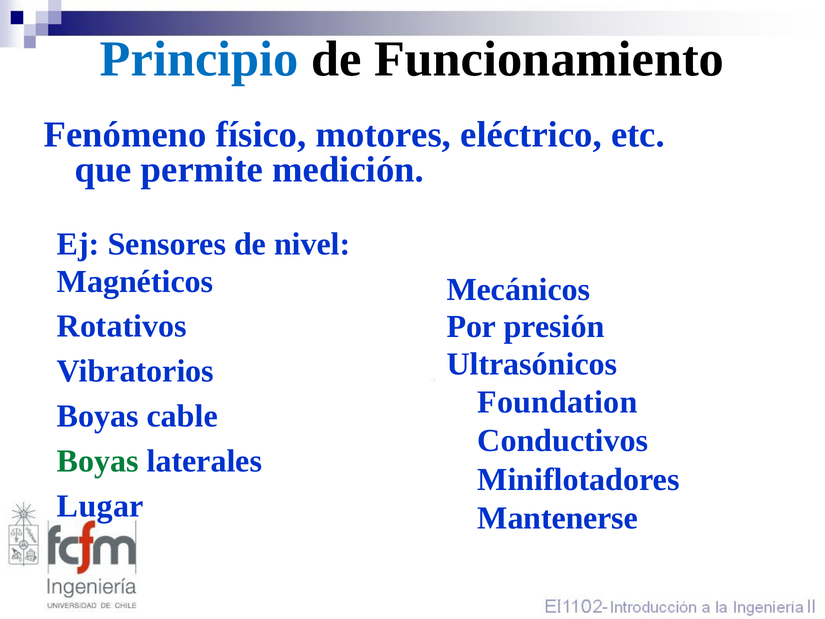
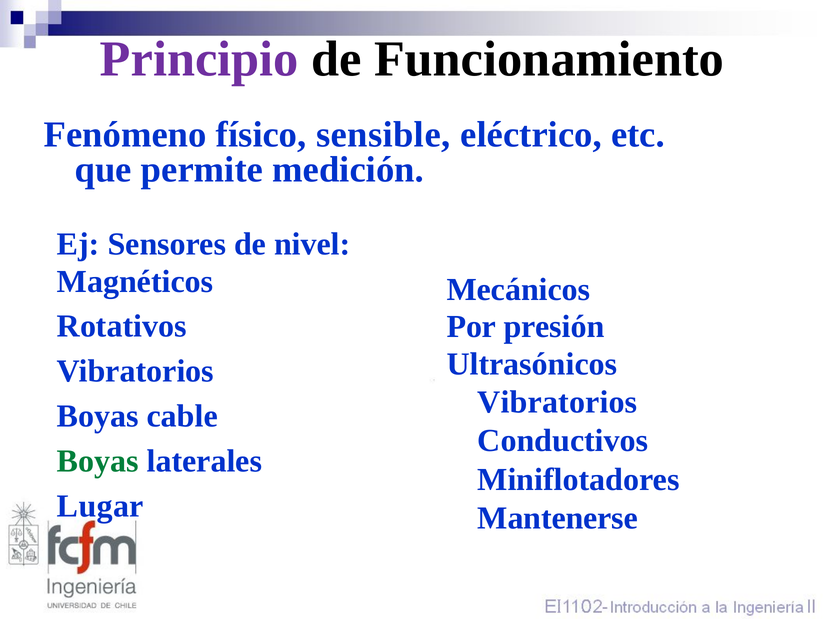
Principio colour: blue -> purple (199, 59)
motores: motores -> sensible (383, 135)
Foundation: Foundation -> Vibratorios (557, 402)
